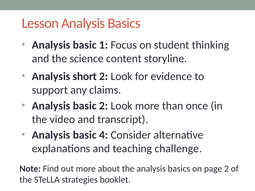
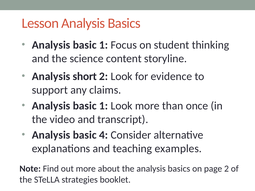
2: 2 -> 1 (104, 106)
challenge: challenge -> examples (178, 149)
